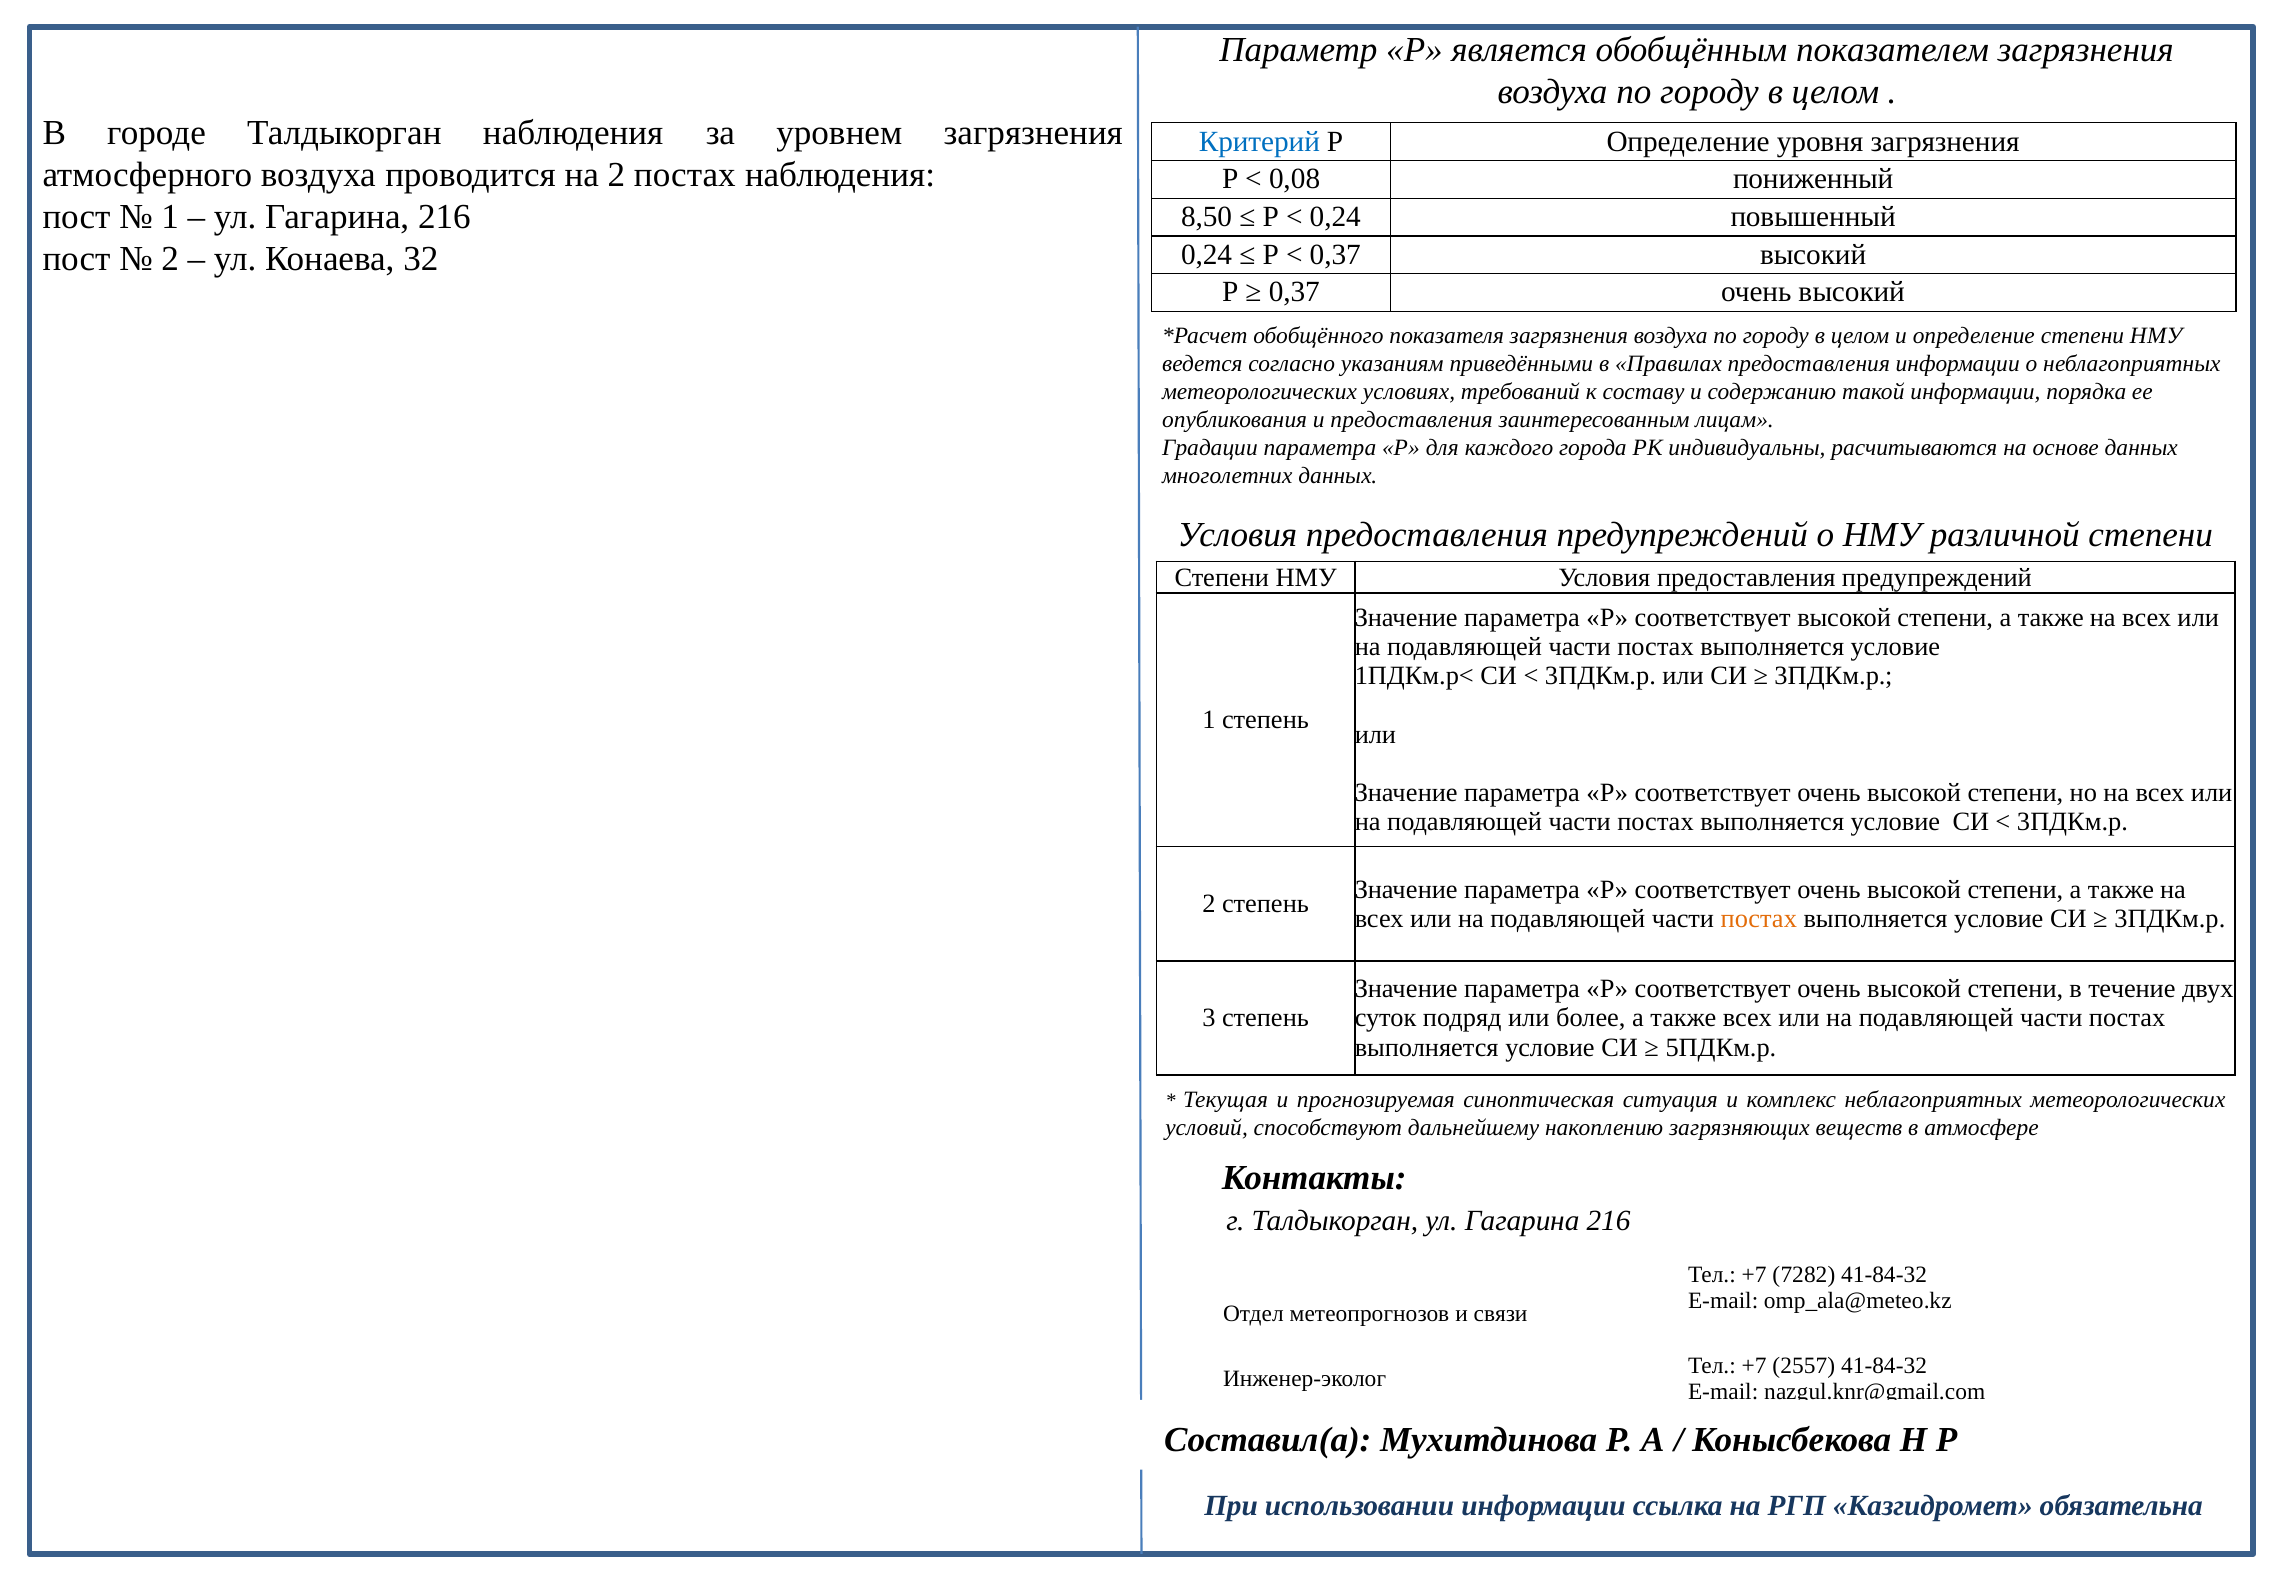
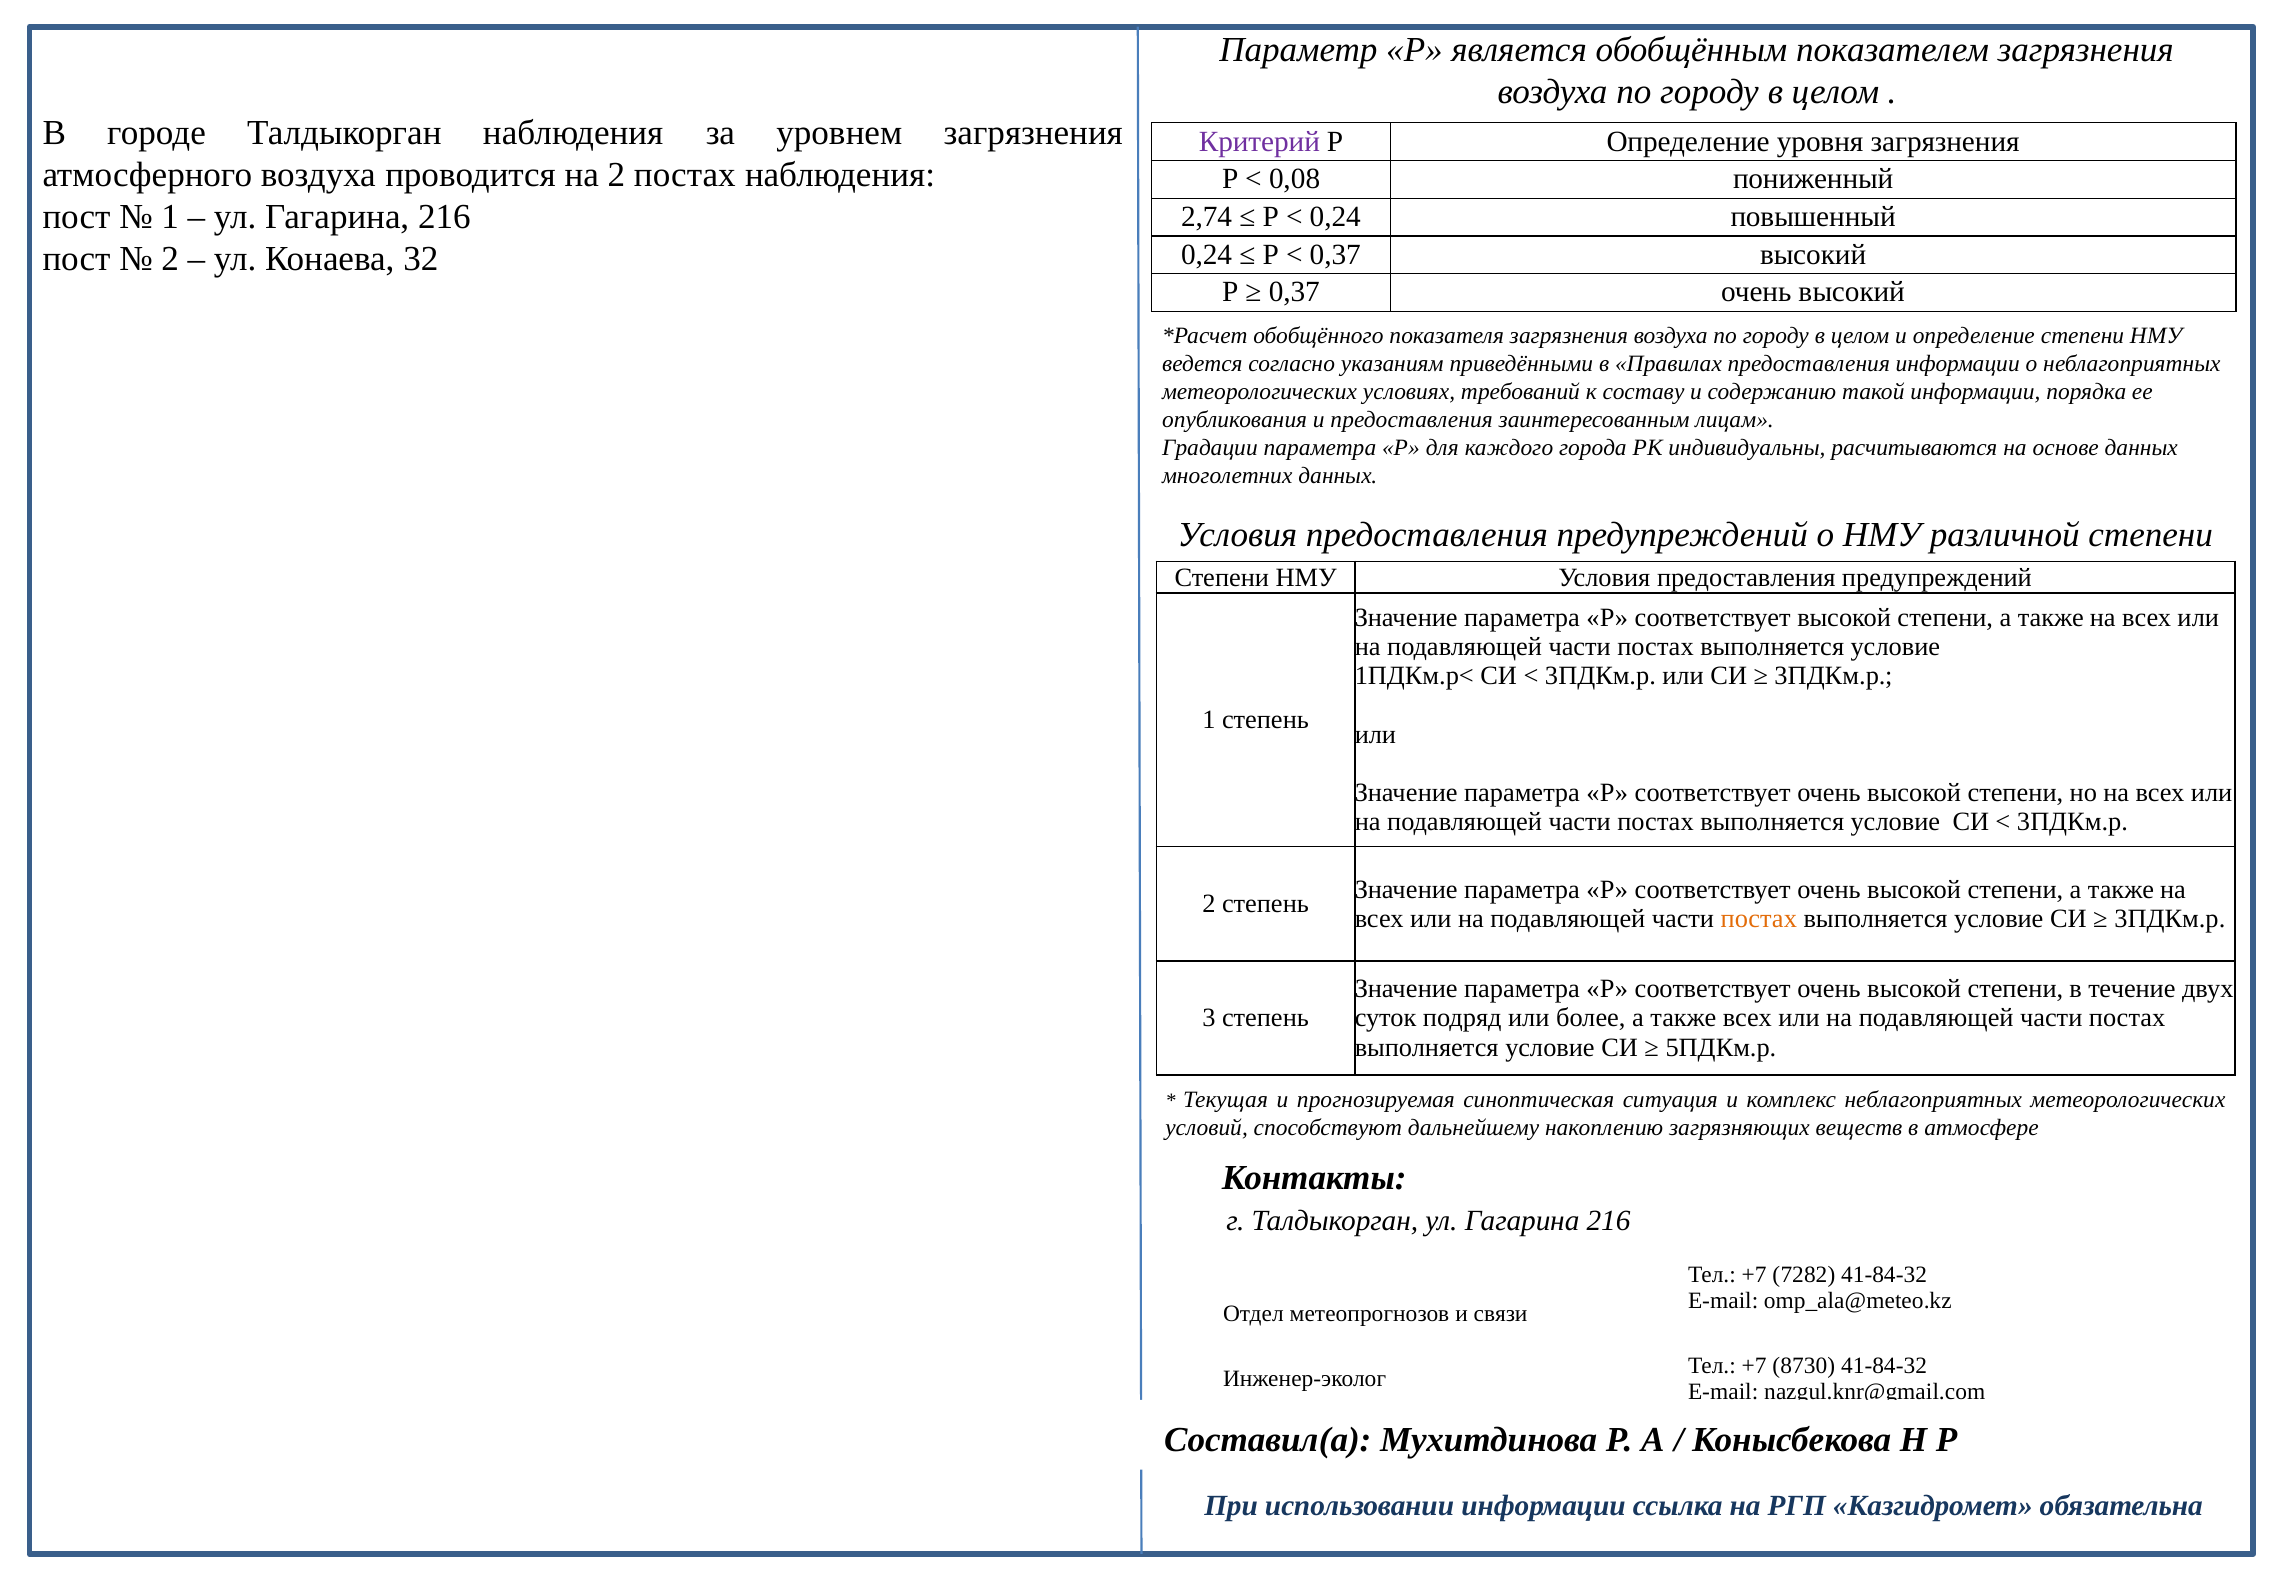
Критерий colour: blue -> purple (1259, 141)
8,50: 8,50 -> 2,74 (1207, 217)
2557: 2557 -> 8730 (1804, 1365)
